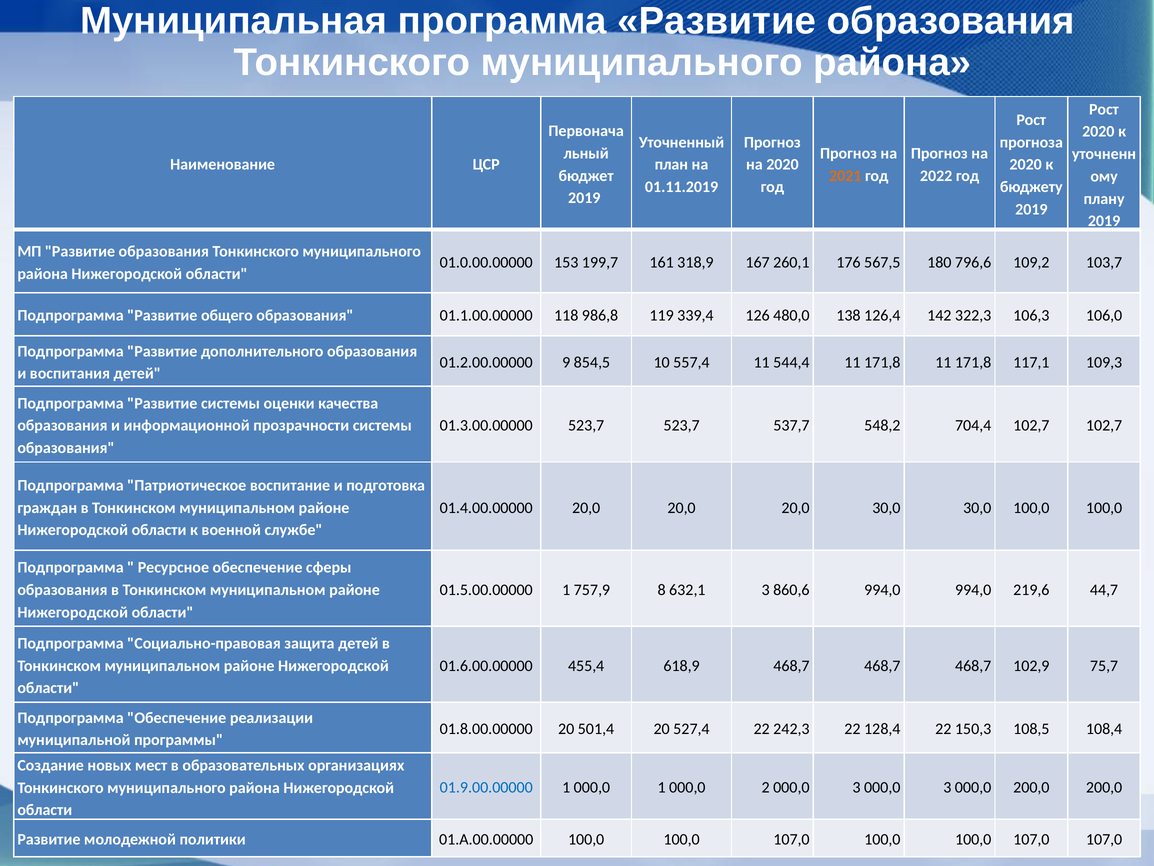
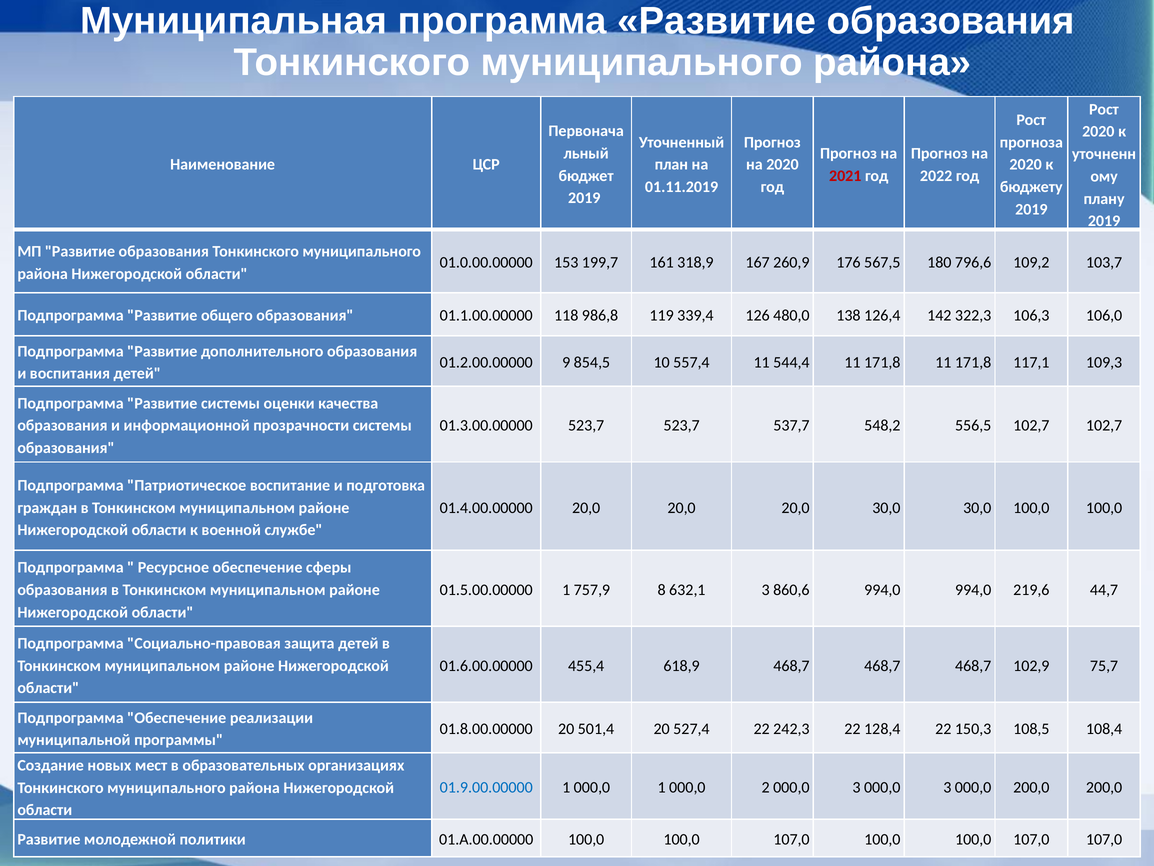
2021 colour: orange -> red (845, 176)
260,1: 260,1 -> 260,9 (791, 262)
704,4: 704,4 -> 556,5 (973, 425)
